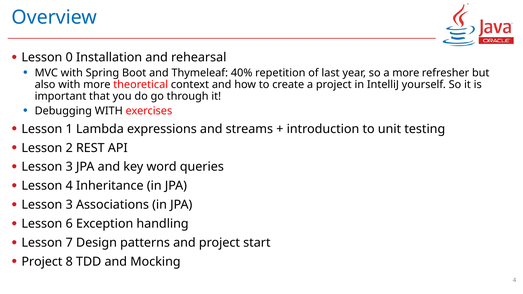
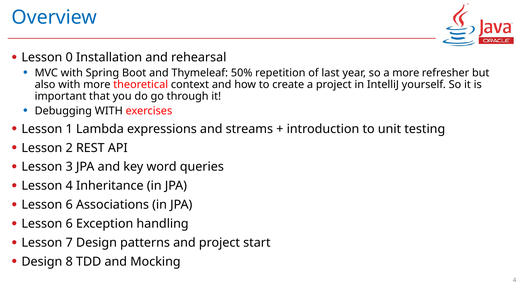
40%: 40% -> 50% (242, 73)
3: 3 -> 6 (69, 205)
Project: Project -> Design (42, 262)
